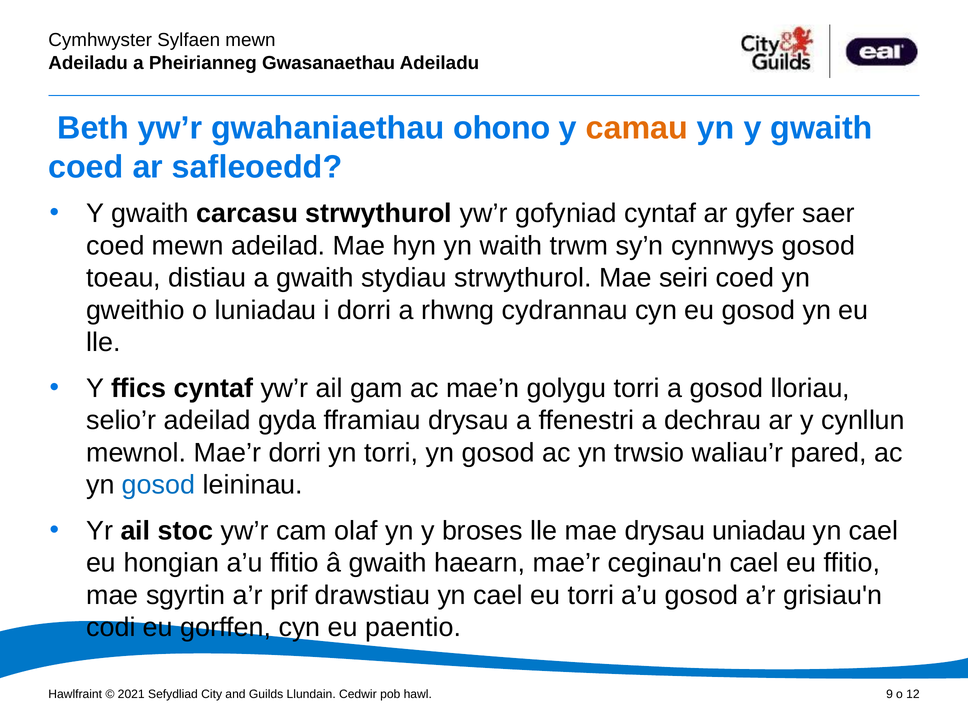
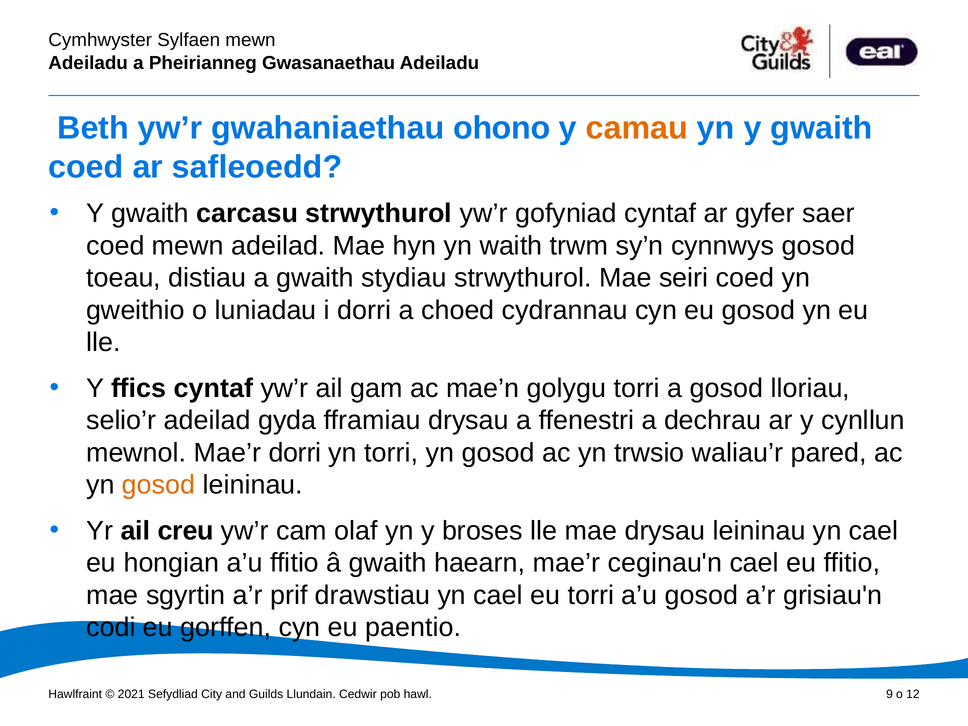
rhwng: rhwng -> choed (458, 310)
gosod colour: blue -> orange (159, 485)
stoc: stoc -> creu (186, 531)
drysau uniadau: uniadau -> leininau (759, 531)
